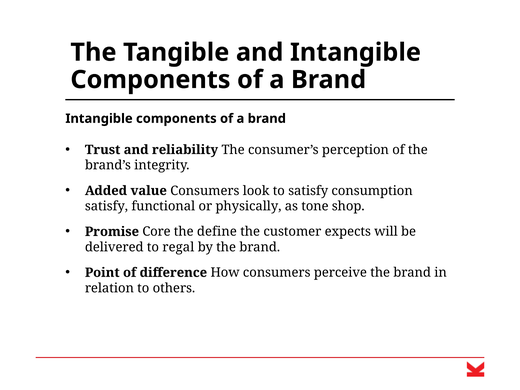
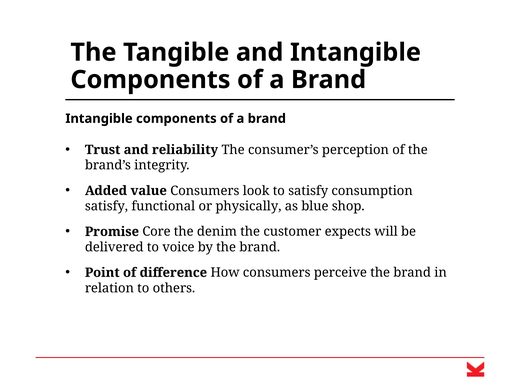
tone: tone -> blue (315, 206)
define: define -> denim (217, 232)
regal: regal -> voice (178, 247)
